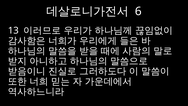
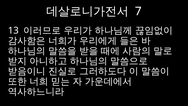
6: 6 -> 7 (138, 11)
